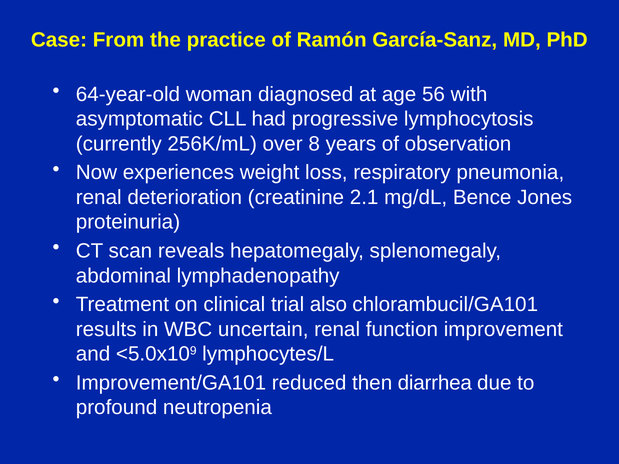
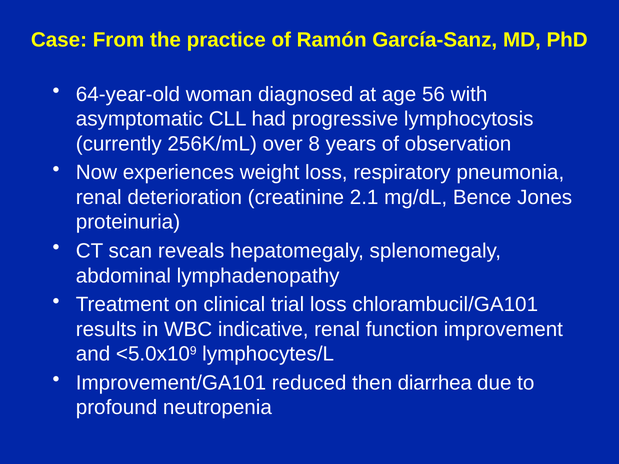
trial also: also -> loss (328, 305)
uncertain: uncertain -> indicative (263, 329)
